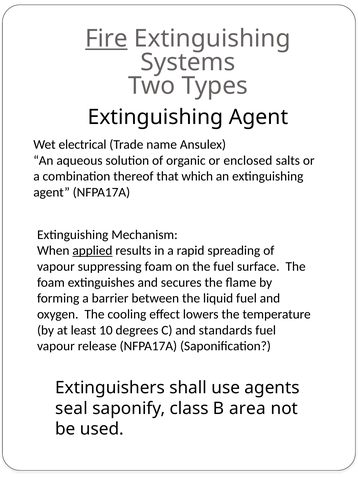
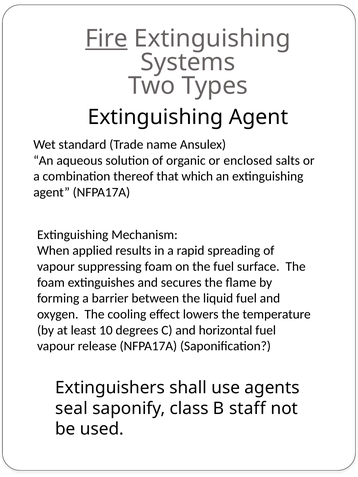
electrical: electrical -> standard (82, 145)
applied underline: present -> none (92, 251)
standards: standards -> horizontal (226, 330)
area: area -> staff (247, 409)
